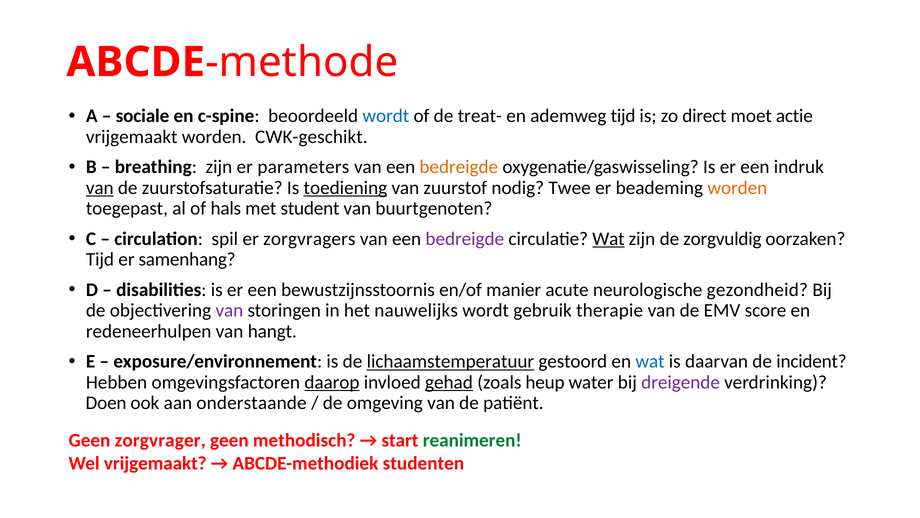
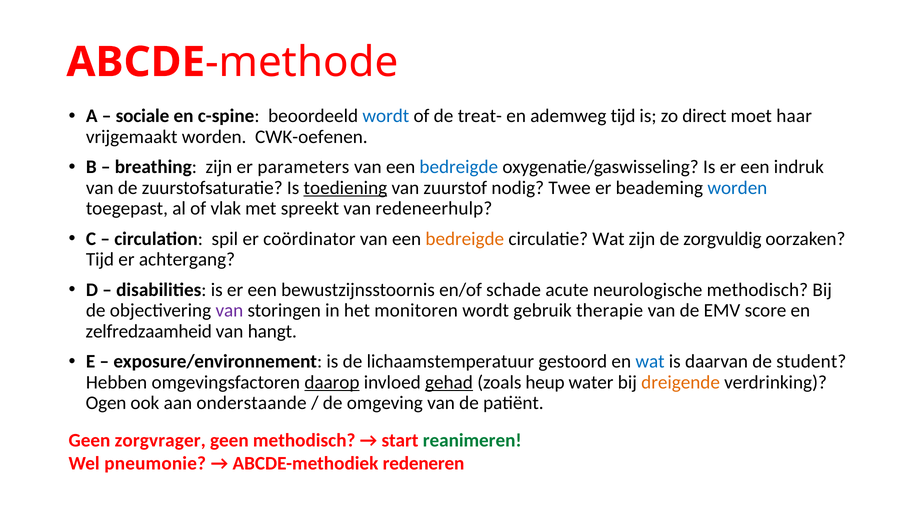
actie: actie -> haar (794, 116)
CWK-geschikt: CWK-geschikt -> CWK-oefenen (311, 137)
bedreigde colour: orange -> blue (459, 167)
van underline: present -> none (100, 188)
worden colour: orange -> blue (737, 188)
hals: hals -> vlak (226, 208)
student: student -> spreekt (310, 208)
buurtgenoten: buurtgenoten -> redeneerhulp (434, 208)
zorgvragers: zorgvragers -> coördinator (309, 239)
bedreigde colour: purple -> orange (465, 239)
Wat underline: present -> none (608, 239)
samenhang: samenhang -> achtergang (187, 259)
manier: manier -> schade (514, 290)
neurologische gezondheid: gezondheid -> methodisch (757, 290)
nauwelijks: nauwelijks -> monitoren (416, 310)
redeneerhulpen: redeneerhulpen -> zelfredzaamheid (149, 331)
lichaamstemperatuur underline: present -> none (450, 361)
incident: incident -> student (811, 361)
dreigende colour: purple -> orange (681, 382)
Doen: Doen -> Ogen (106, 403)
Wel vrijgemaakt: vrijgemaakt -> pneumonie (155, 463)
studenten: studenten -> redeneren (424, 463)
